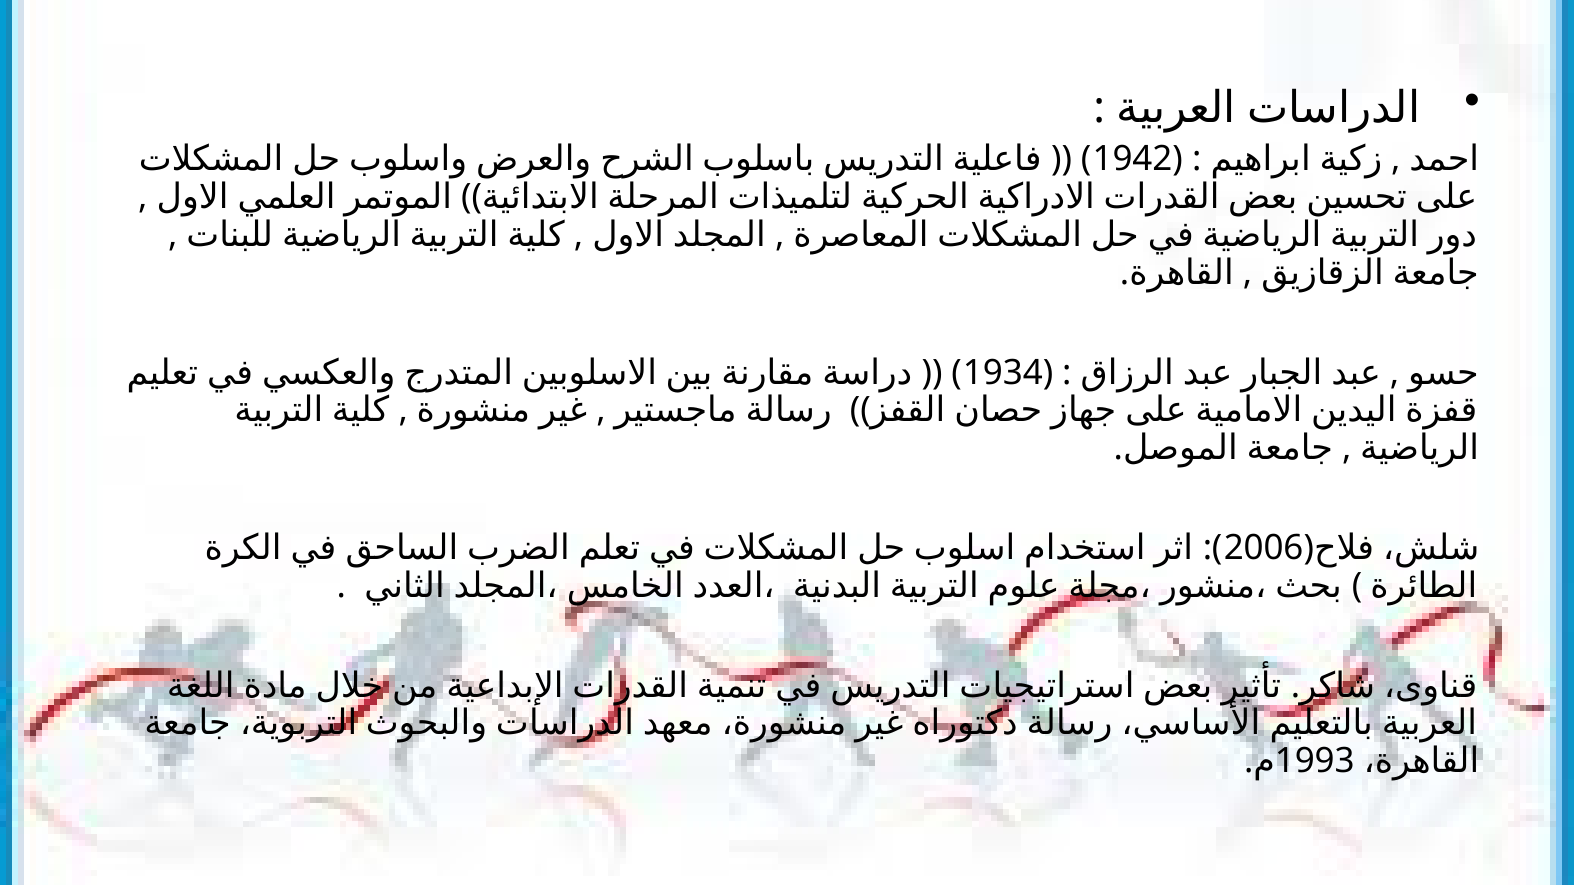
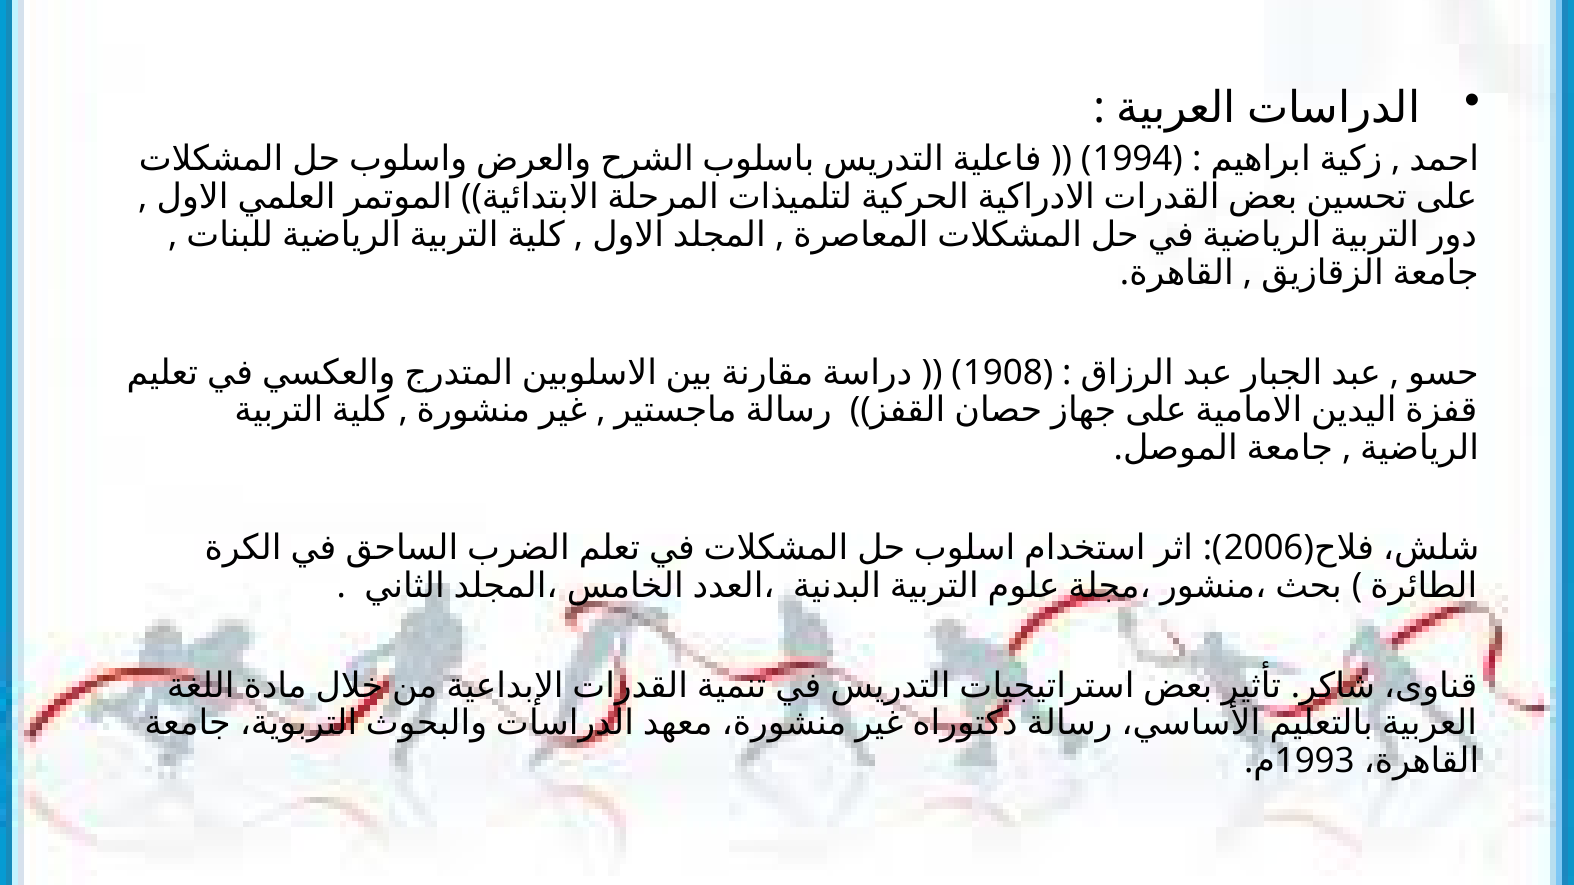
1942: 1942 -> 1994 (1133, 159)
1934: 1934 -> 1908 (1003, 373)
